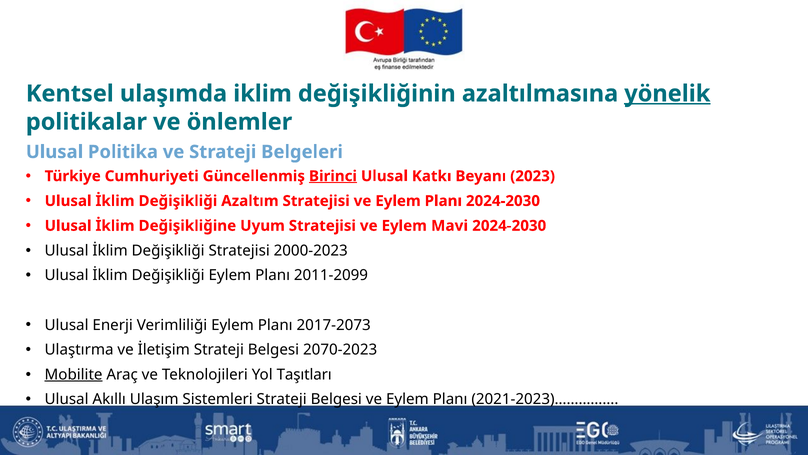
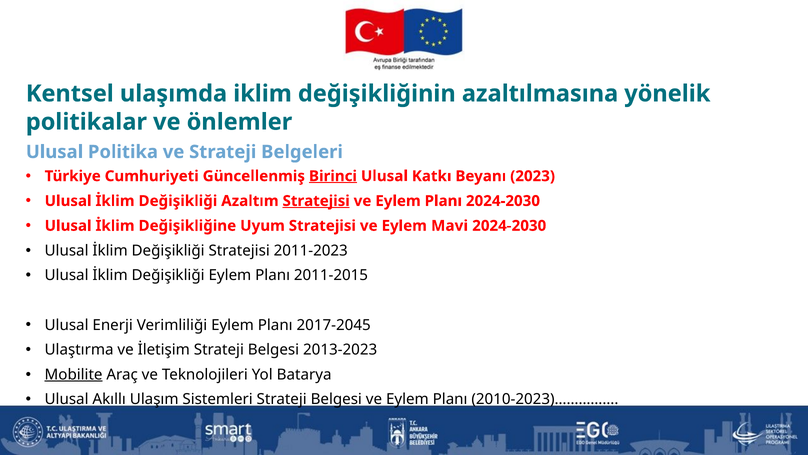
yönelik underline: present -> none (667, 94)
Stratejisi underline: none -> present (316, 201)
2000-2023: 2000-2023 -> 2011-2023 (311, 250)
2011-2099: 2011-2099 -> 2011-2015 (331, 275)
2017-2073: 2017-2073 -> 2017-2045 (334, 325)
2070-2023: 2070-2023 -> 2013-2023 (340, 349)
Taşıtları: Taşıtları -> Batarya (304, 374)
2021-2023)……………: 2021-2023)…………… -> 2010-2023)…………… (545, 399)
